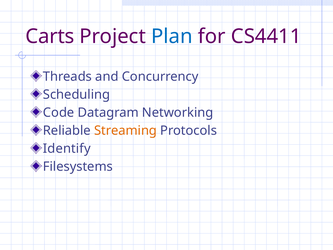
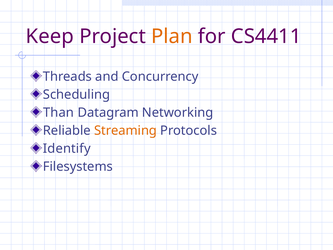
Carts: Carts -> Keep (50, 36)
Plan colour: blue -> orange (172, 36)
Code: Code -> Than (59, 113)
